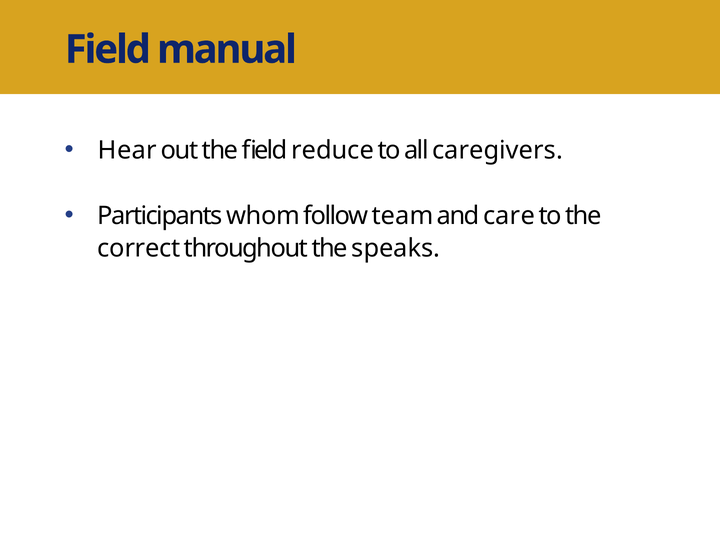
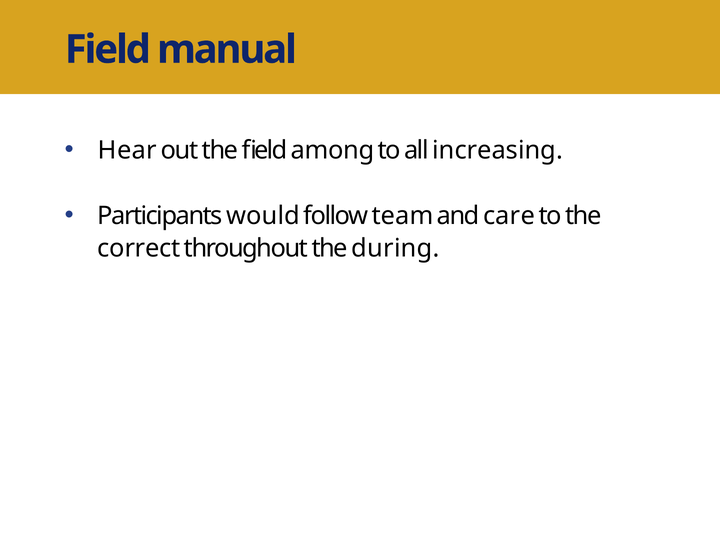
reduce: reduce -> among (333, 150)
caregivers: caregivers -> increasing (498, 150)
whom: whom -> would (263, 216)
speaks: speaks -> during (396, 248)
